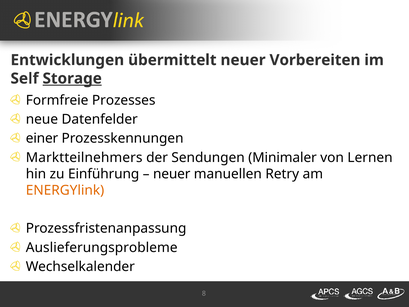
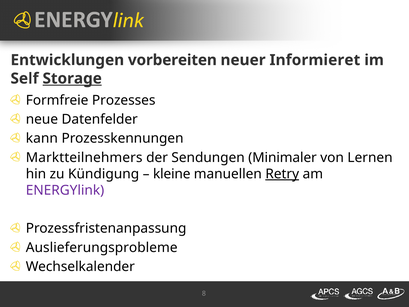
übermittelt: übermittelt -> vorbereiten (172, 60)
Vorbereiten: Vorbereiten -> Informieret (315, 60)
einer: einer -> kann (42, 138)
Einführung: Einführung -> Kündigung (104, 174)
neuer: neuer -> kleine (172, 174)
Retry underline: none -> present (282, 174)
ENERGYlink colour: orange -> purple (65, 190)
